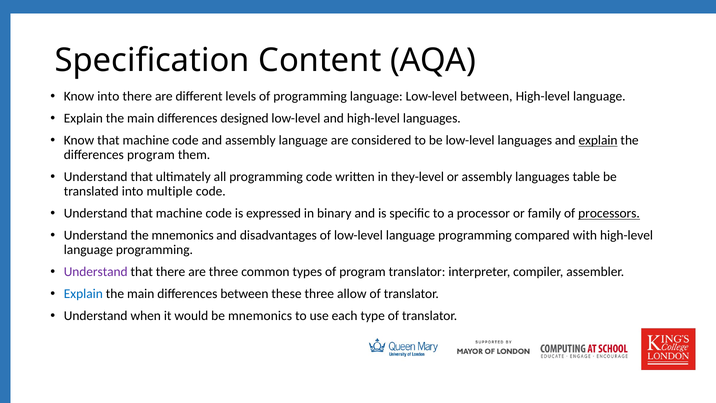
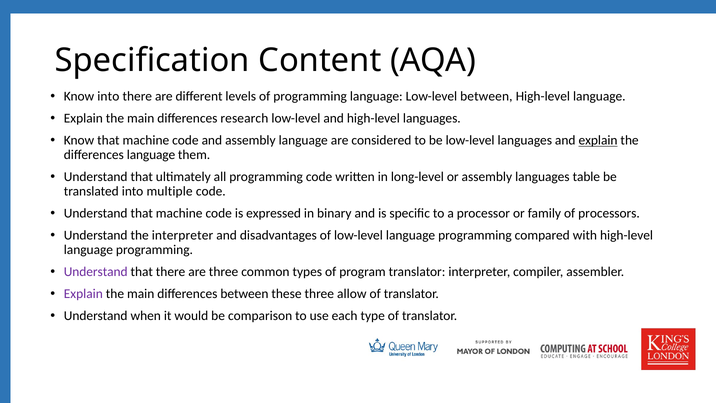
designed: designed -> research (244, 118)
differences program: program -> language (151, 155)
they-level: they-level -> long-level (417, 177)
processors underline: present -> none (609, 213)
the mnemonics: mnemonics -> interpreter (182, 235)
Explain colour: blue -> purple (83, 294)
be mnemonics: mnemonics -> comparison (260, 316)
